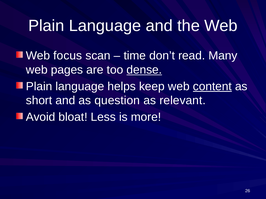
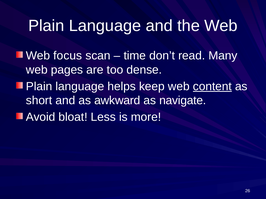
dense underline: present -> none (144, 70)
question: question -> awkward (117, 101)
relevant: relevant -> navigate (183, 101)
